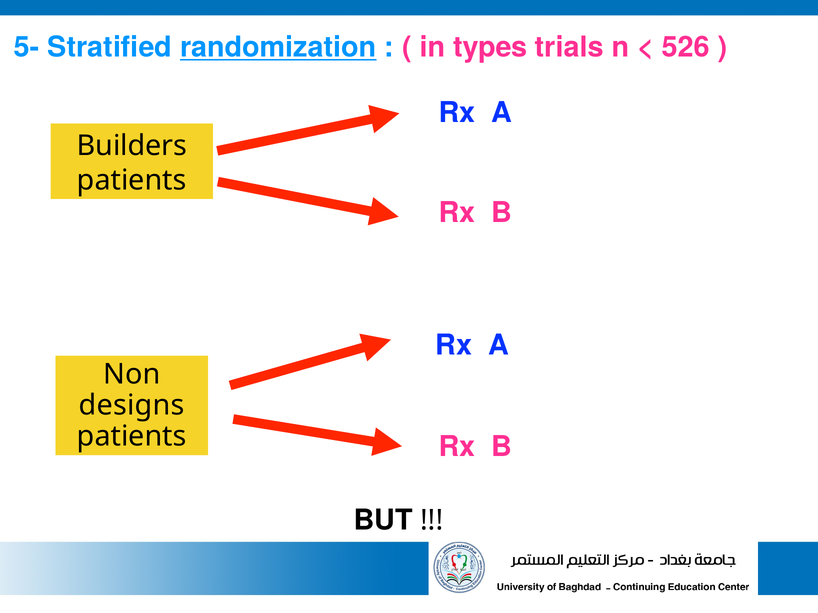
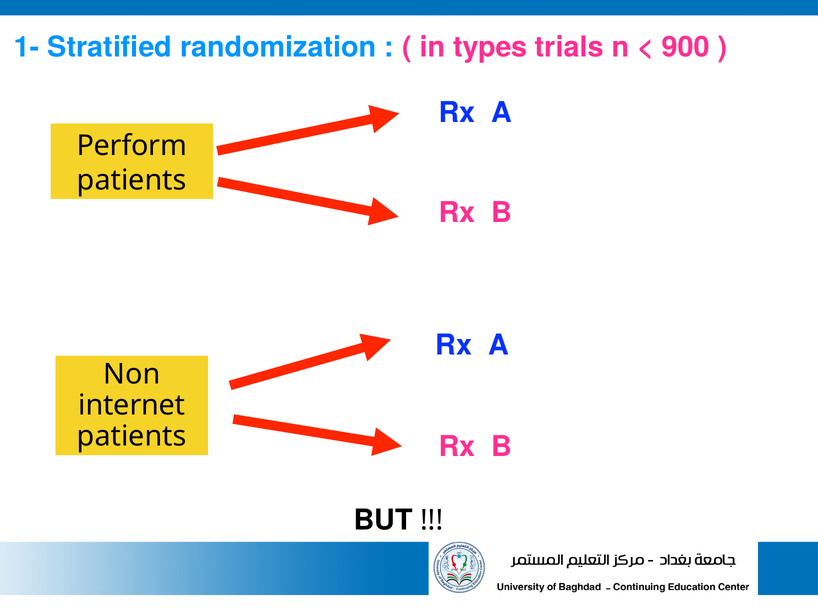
5-: 5- -> 1- (27, 48)
randomization underline: present -> none (278, 48)
526: 526 -> 900 (686, 48)
Builders: Builders -> Perform (132, 146)
designs: designs -> internet (132, 406)
